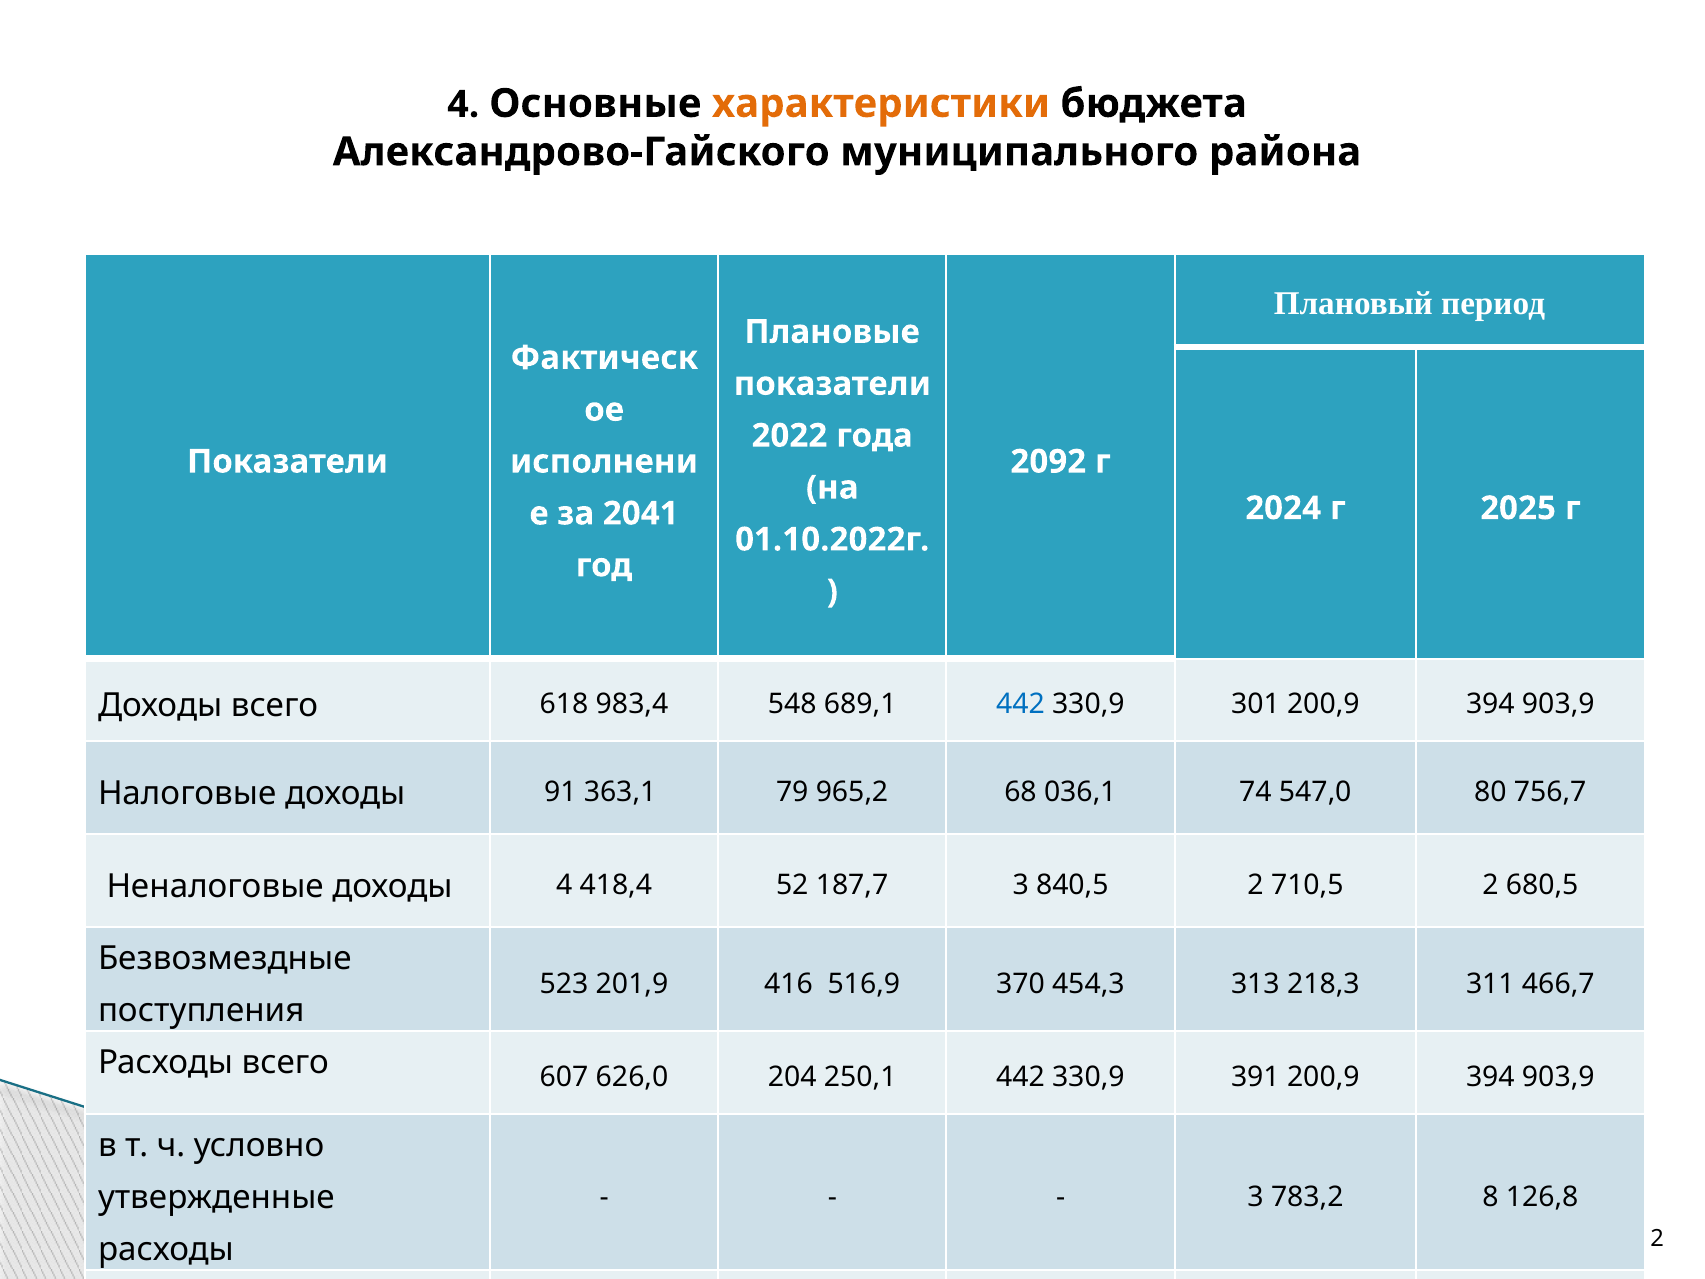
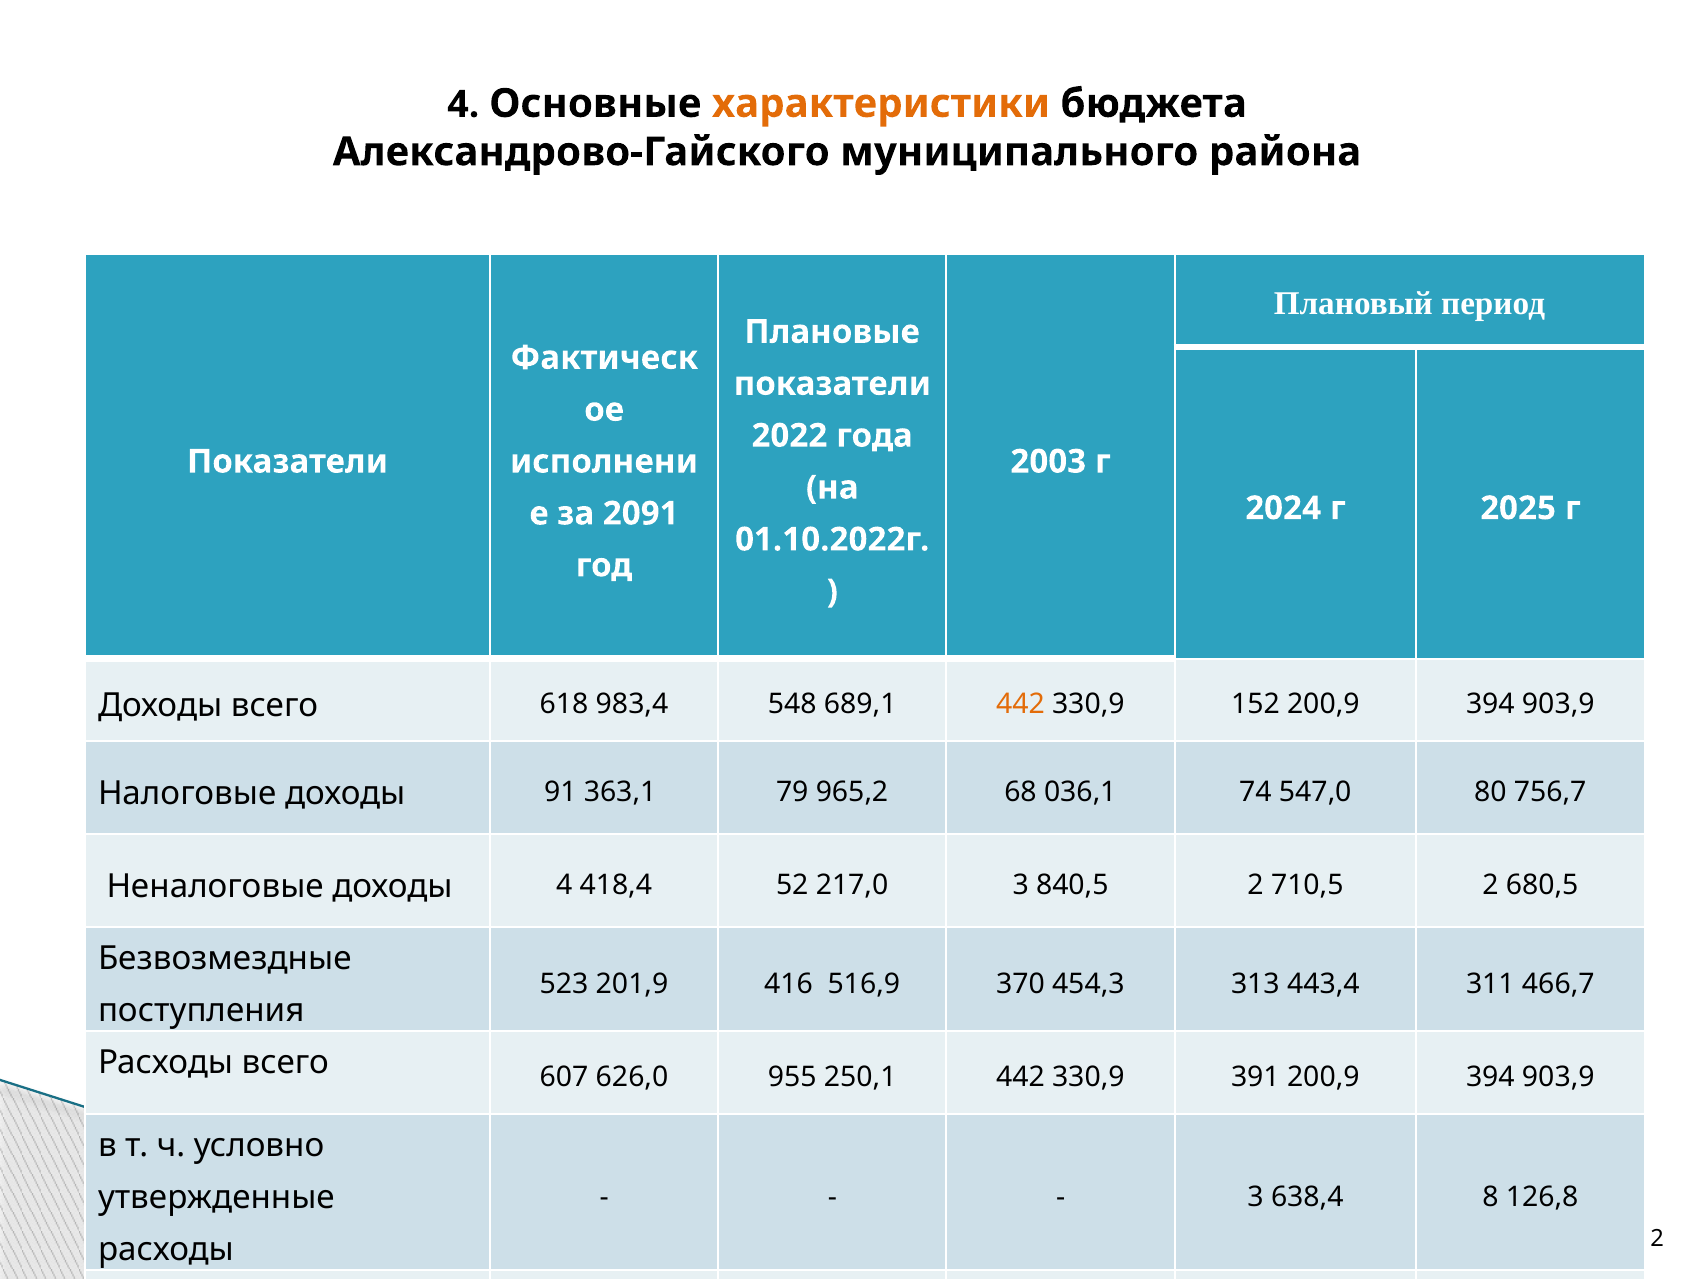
2092: 2092 -> 2003 (1048, 462)
2041: 2041 -> 2091 (641, 513)
442 colour: blue -> orange (1020, 704)
301: 301 -> 152 (1255, 704)
187,7: 187,7 -> 217,0 (852, 885)
218,3: 218,3 -> 443,4 (1323, 984)
204: 204 -> 955 (792, 1077)
783,2: 783,2 -> 638,4 (1307, 1197)
